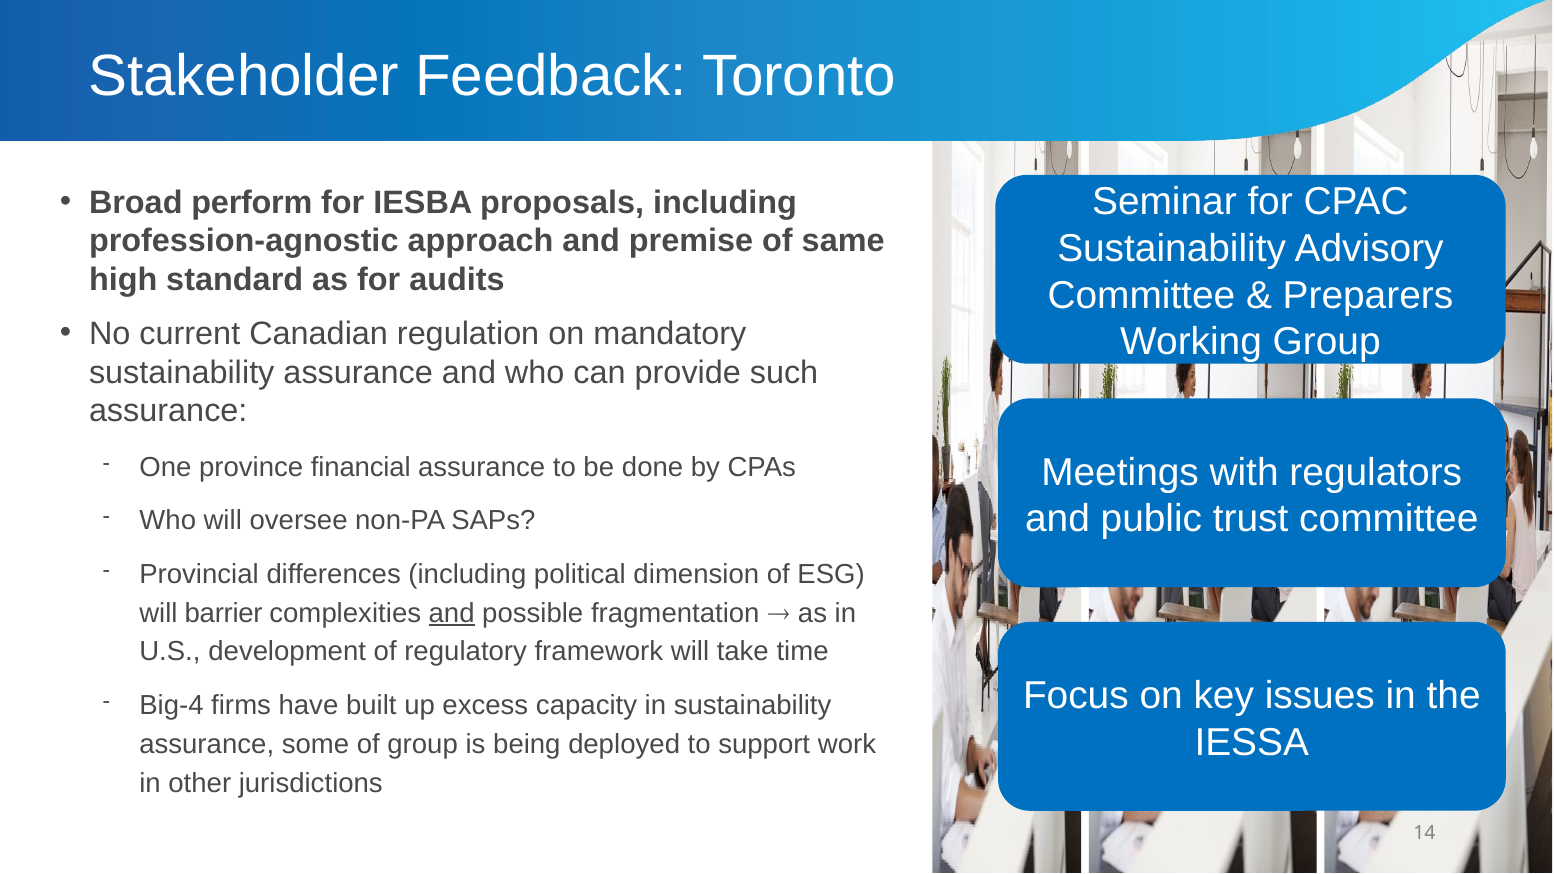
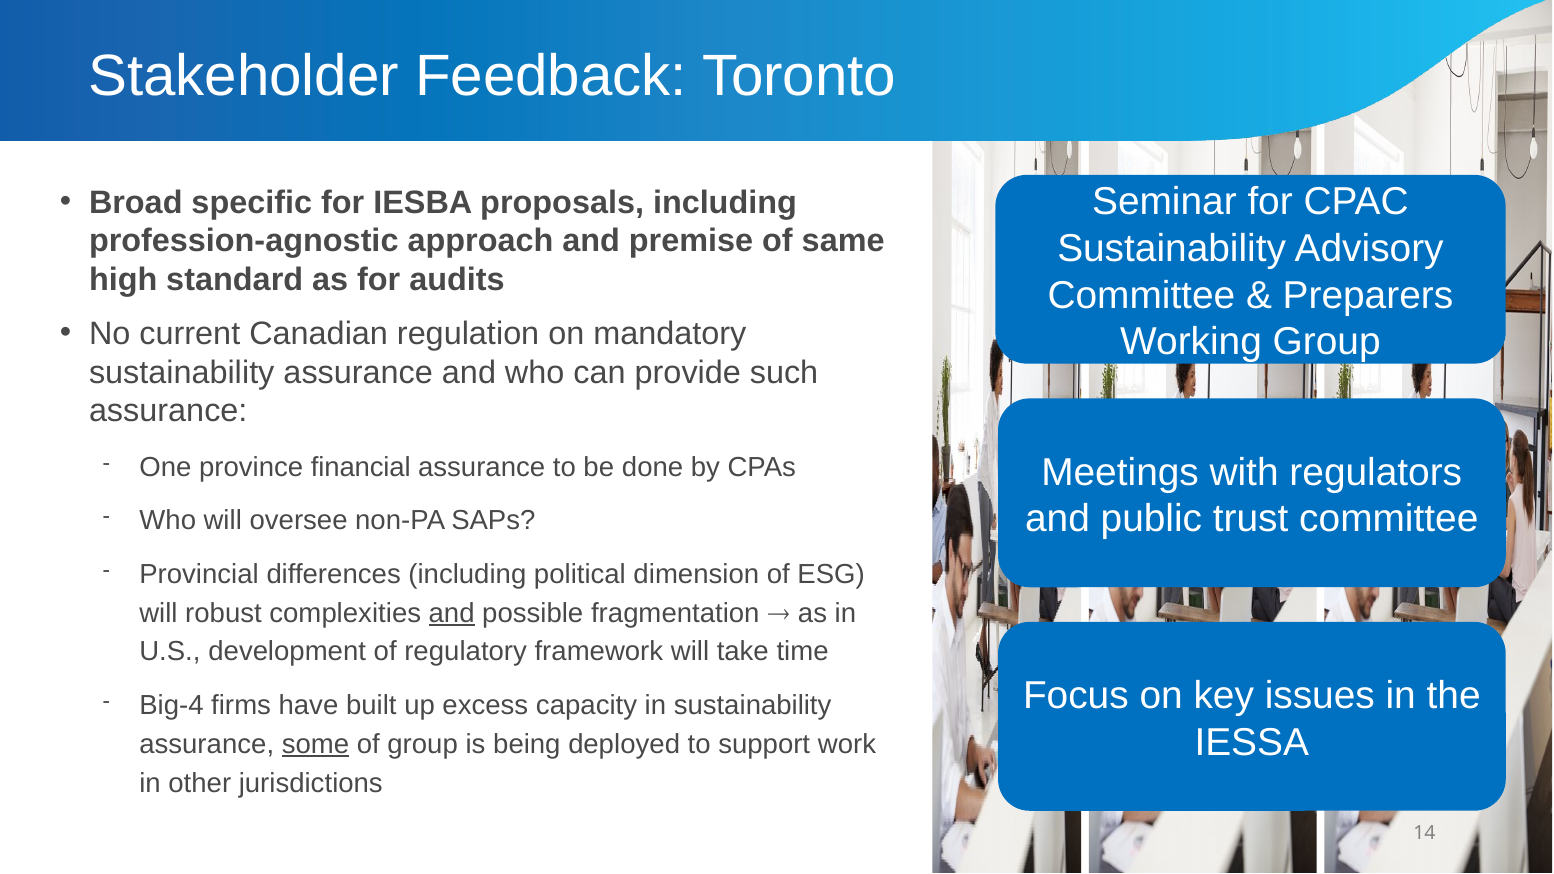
perform: perform -> specific (252, 202)
barrier: barrier -> robust (223, 613)
some underline: none -> present (316, 744)
